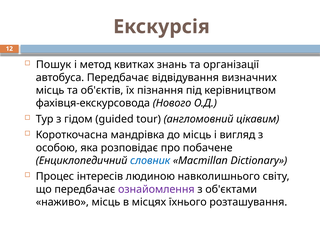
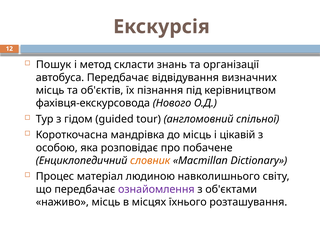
квитках: квитках -> скласти (134, 65)
цікавим: цікавим -> спільної (258, 119)
вигляд: вигляд -> цікавій (237, 135)
словник colour: blue -> orange (150, 161)
інтересів: інтересів -> матеріал (100, 176)
